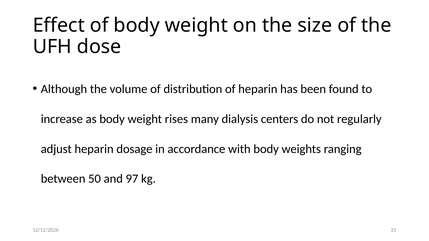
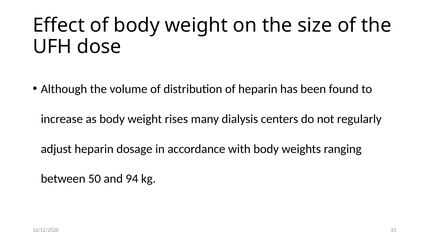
97: 97 -> 94 (132, 179)
